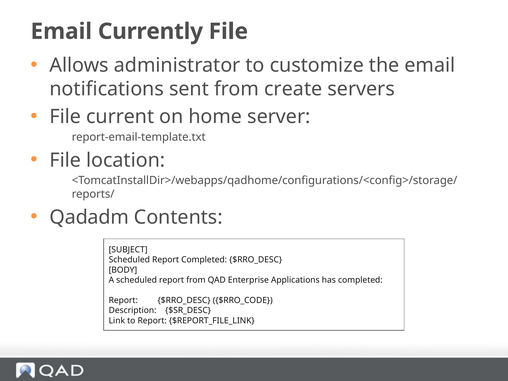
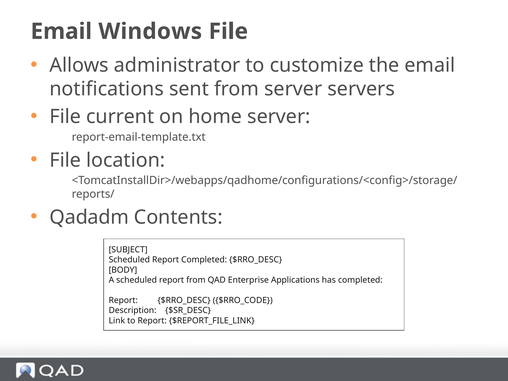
Currently: Currently -> Windows (150, 31)
from create: create -> server (293, 89)
